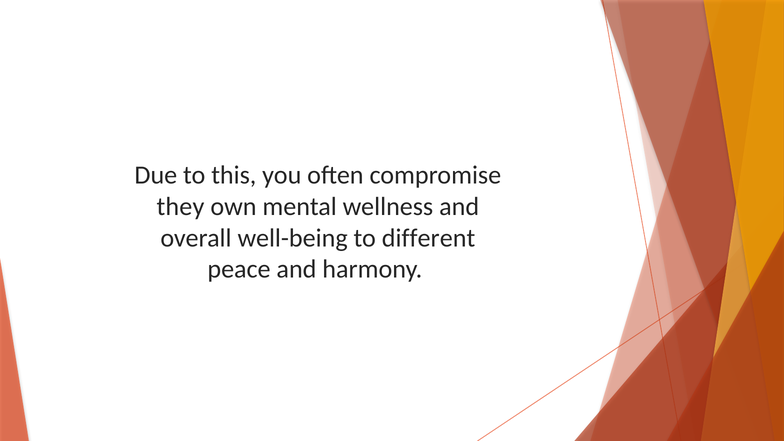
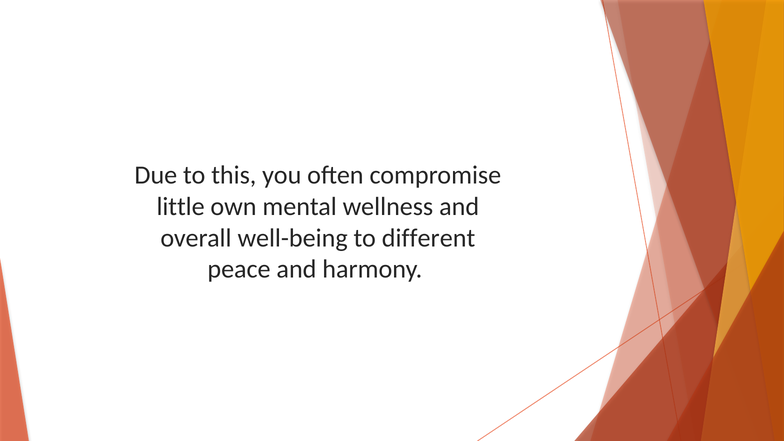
they: they -> little (181, 207)
